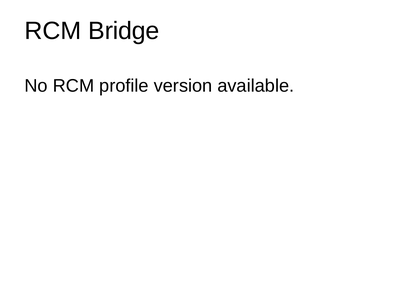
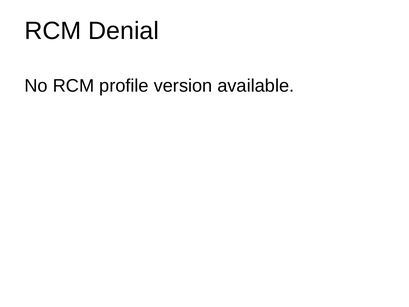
Bridge: Bridge -> Denial (124, 31)
